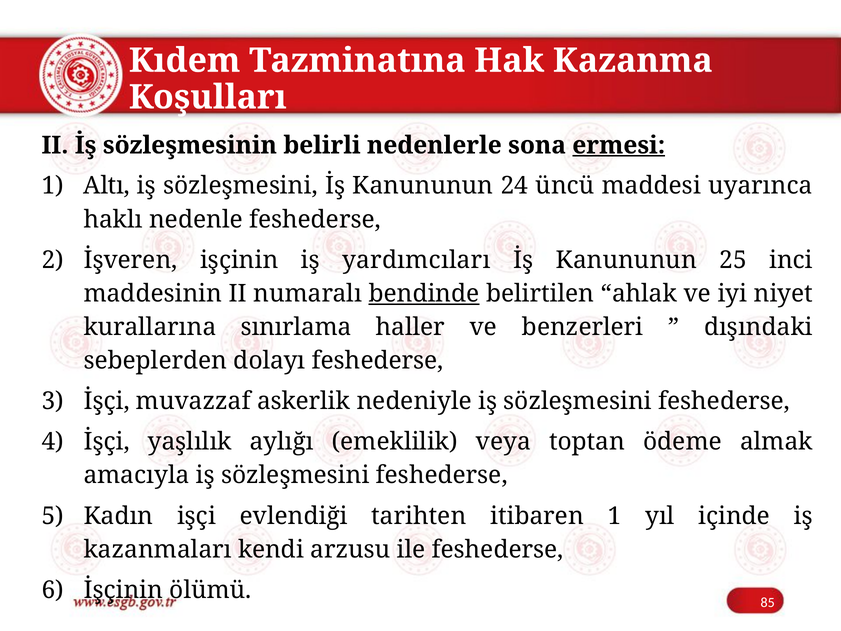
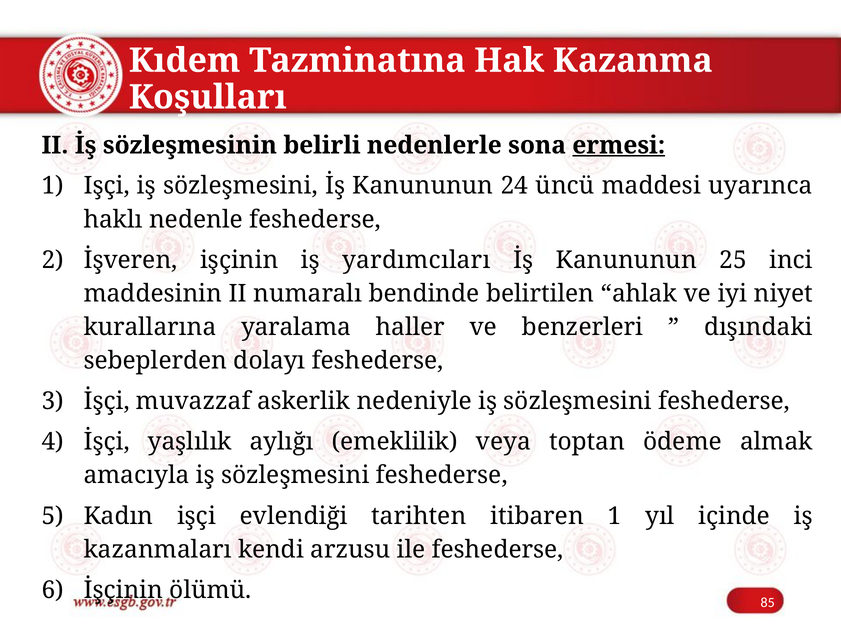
1 Altı: Altı -> Işçi (107, 186)
bendinde underline: present -> none (424, 293)
sınırlama: sınırlama -> yaralama (296, 327)
